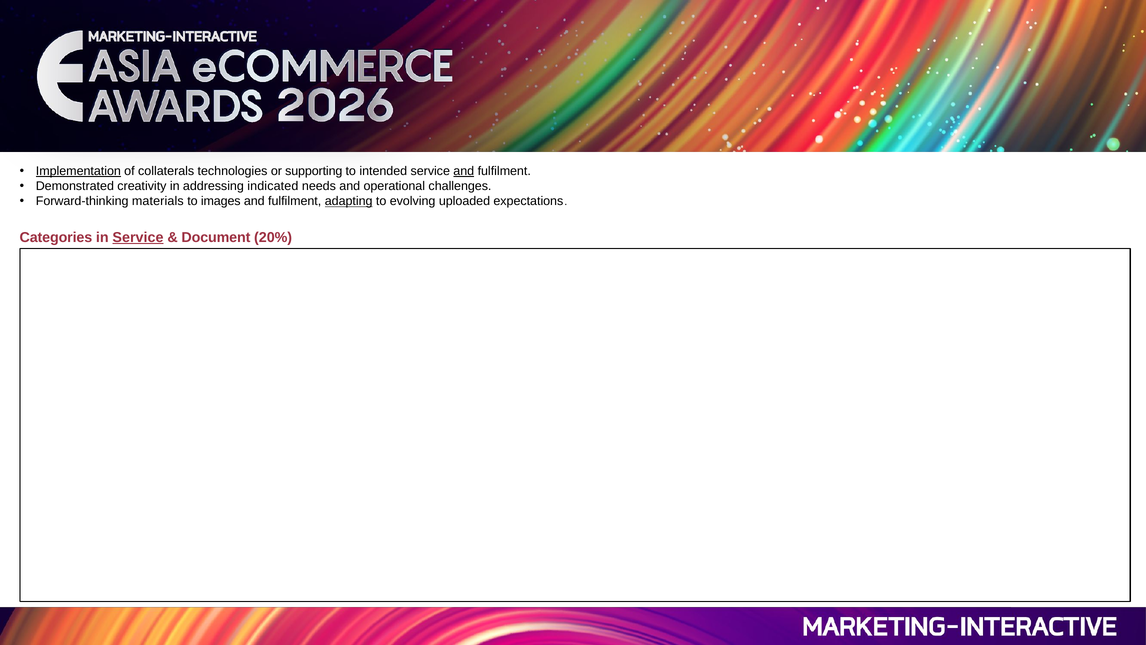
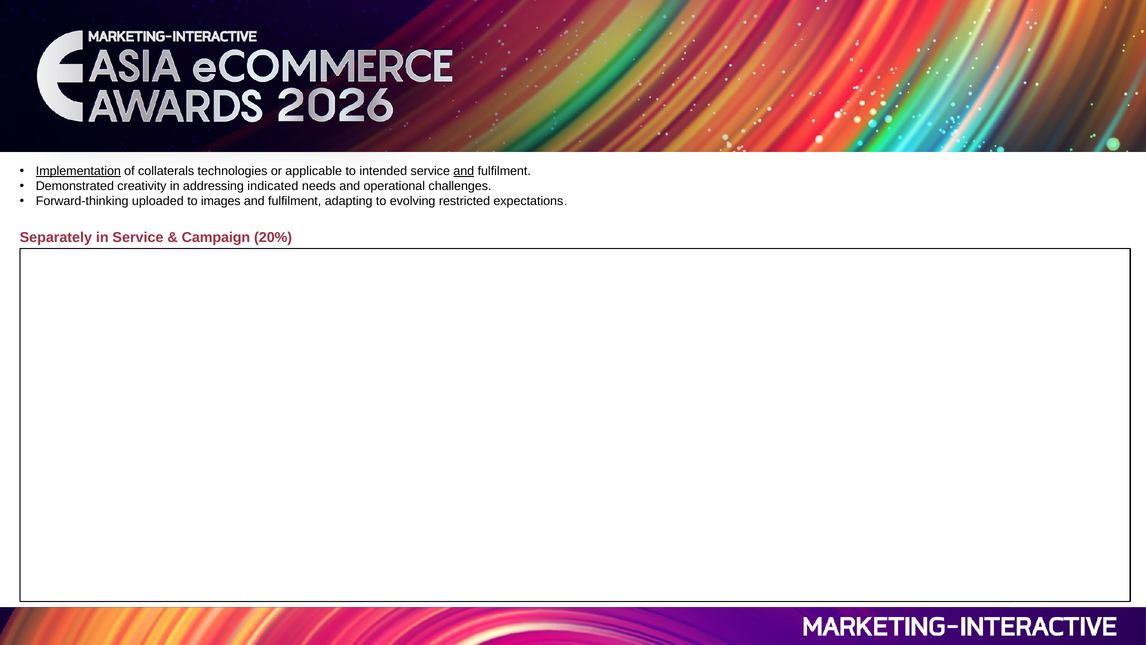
supporting: supporting -> applicable (314, 171)
materials: materials -> uploaded (158, 201)
adapting underline: present -> none (349, 201)
uploaded: uploaded -> restricted (465, 201)
Categories: Categories -> Separately (56, 237)
Service underline: present -> none (138, 237)
Document: Document -> Campaign (216, 237)
